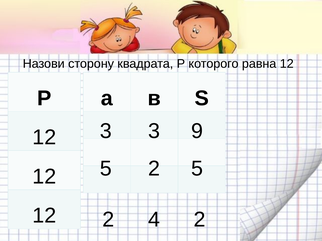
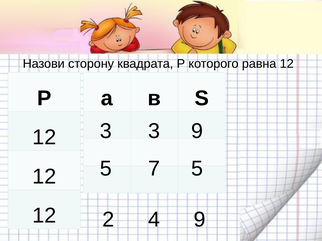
2: 2 -> 7 (154, 169)
4 2: 2 -> 9 (200, 220)
